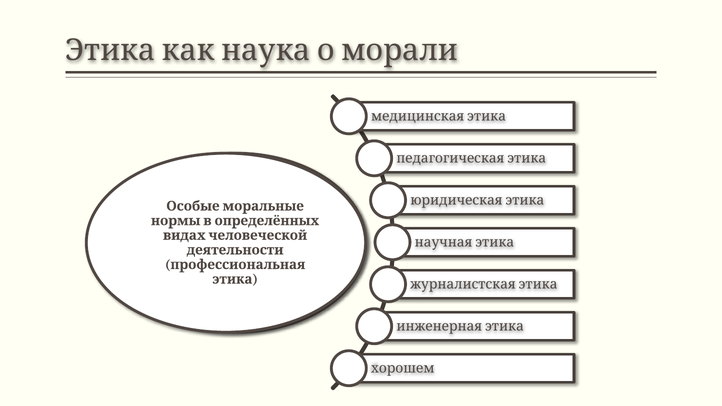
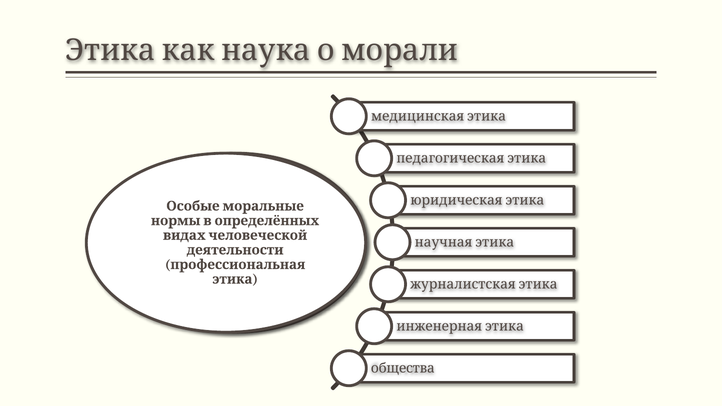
хорошем: хорошем -> общества (403, 368)
